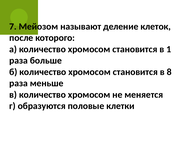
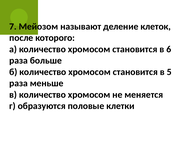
1: 1 -> 6 (169, 49)
8: 8 -> 5 (169, 72)
